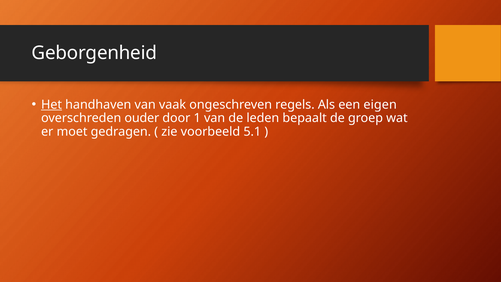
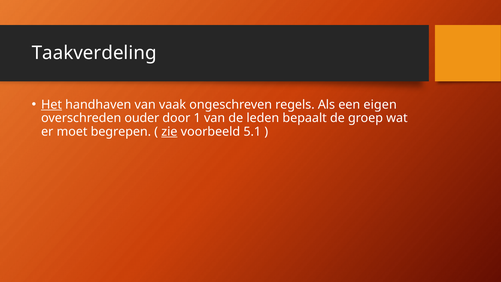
Geborgenheid: Geborgenheid -> Taakverdeling (94, 53)
gedragen: gedragen -> begrepen (121, 132)
zie underline: none -> present (169, 132)
